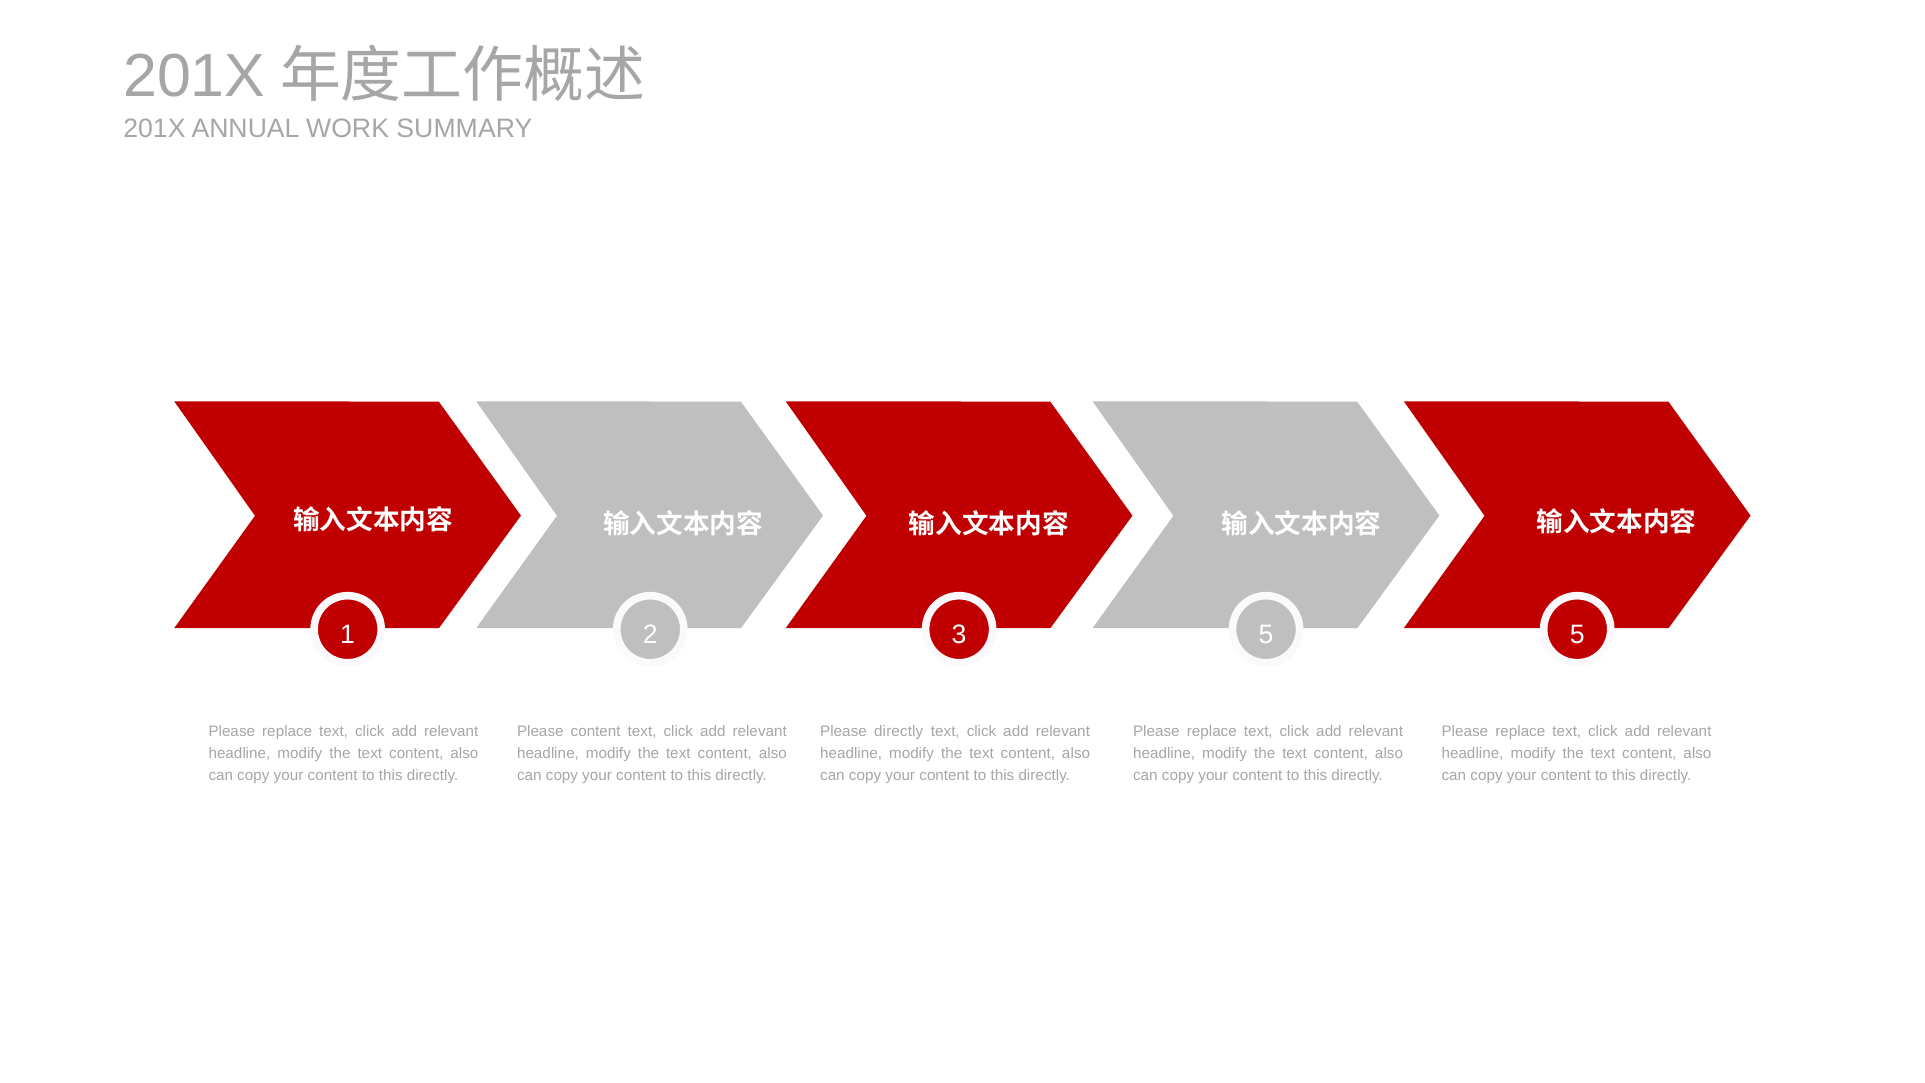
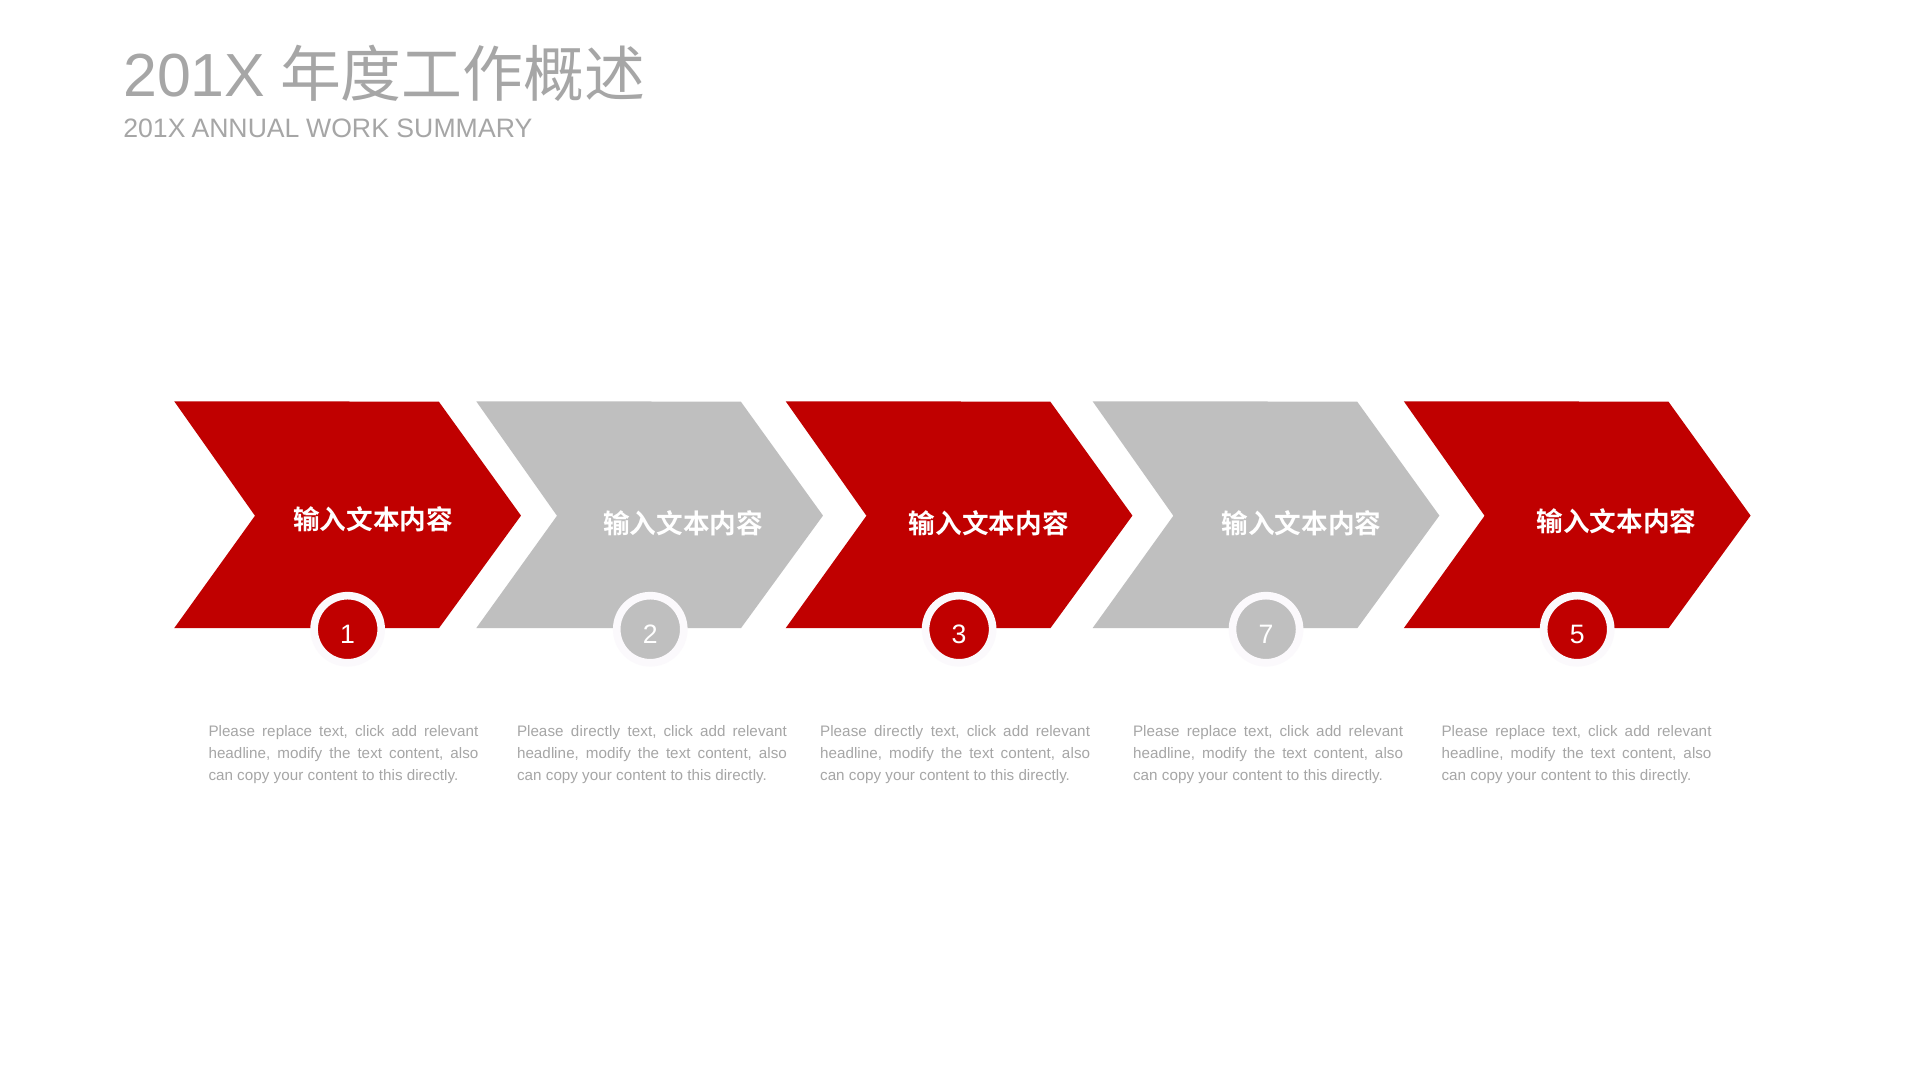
3 5: 5 -> 7 (1266, 634)
content: content -> directly (596, 731)
